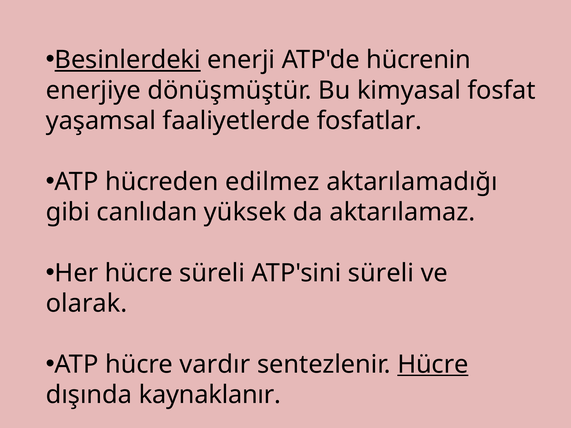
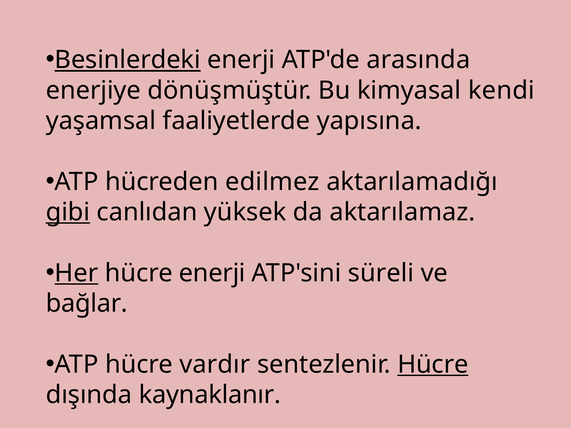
hücrenin: hücrenin -> arasında (418, 60)
fosfat: fosfat -> kendi (501, 90)
fosfatlar: fosfatlar -> yapısına (369, 121)
gibi underline: none -> present (68, 212)
Her underline: none -> present (76, 273)
hücre süreli: süreli -> enerji (212, 273)
olarak: olarak -> bağlar (87, 304)
